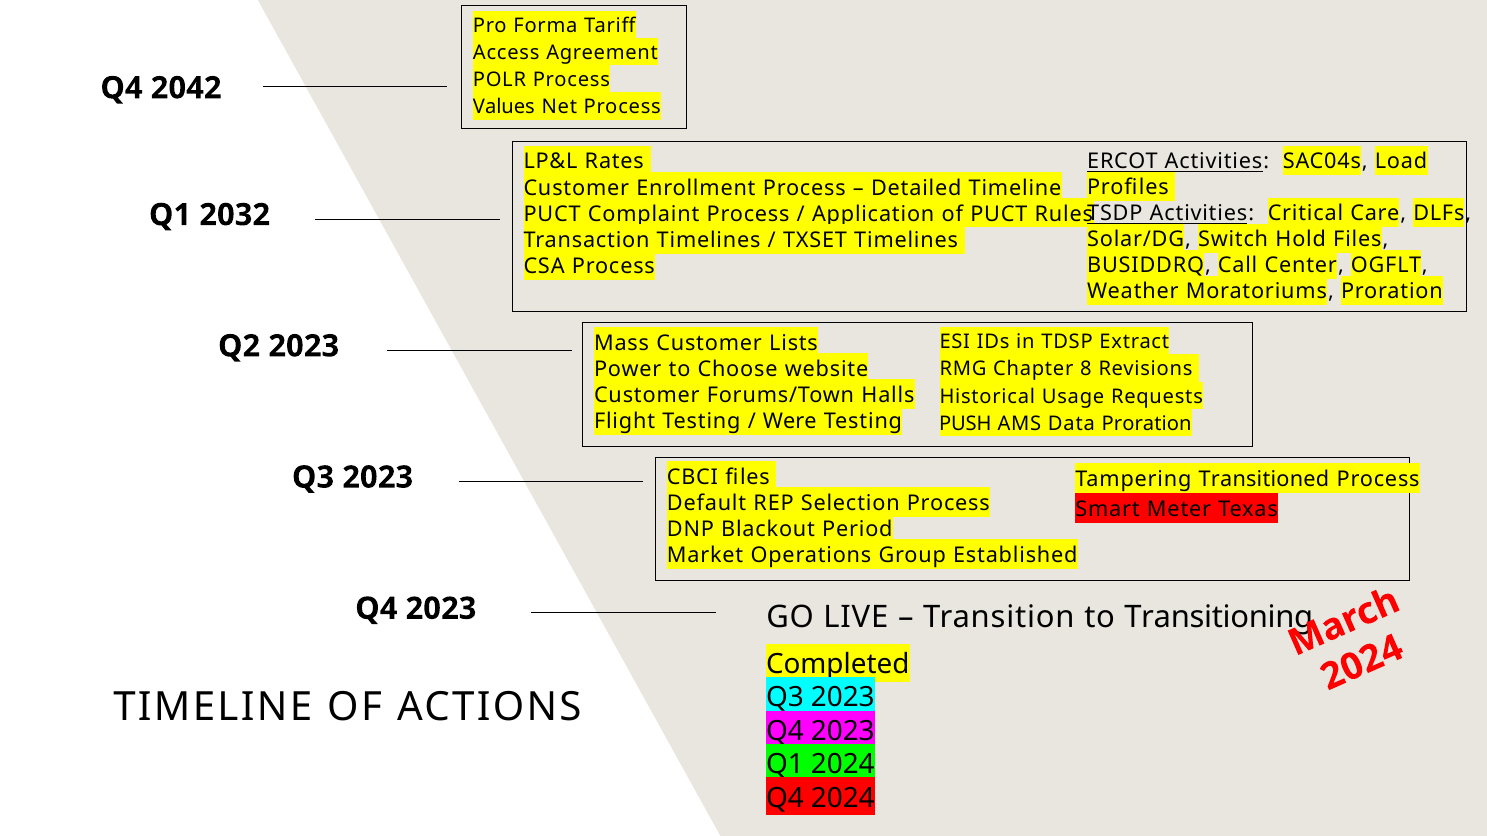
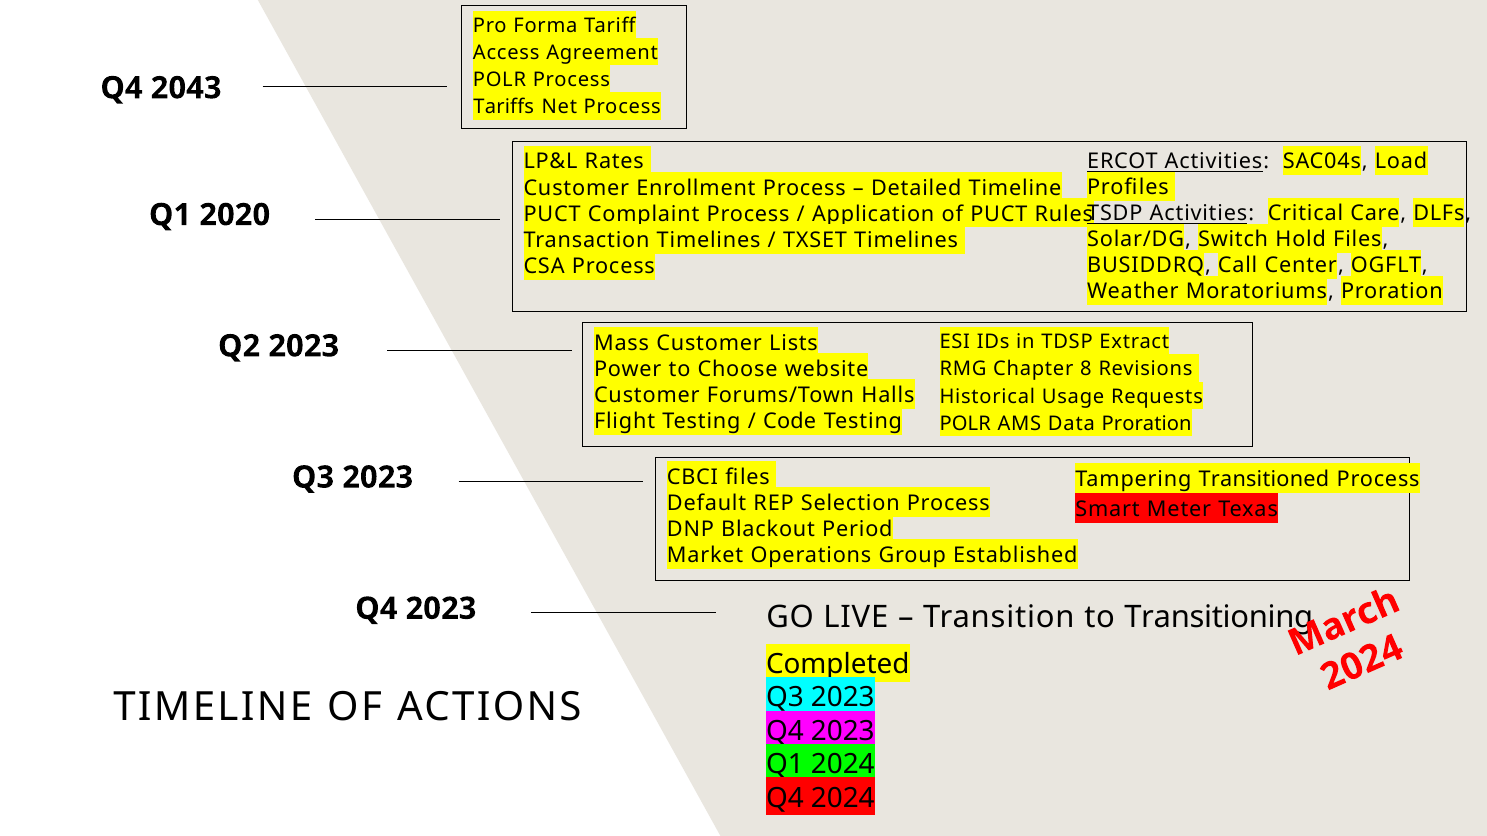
2042: 2042 -> 2043 (186, 88)
Values: Values -> Tariffs (504, 107)
2032: 2032 -> 2020 (235, 215)
Were: Were -> Code (790, 422)
PUSH: PUSH -> POLR (965, 424)
